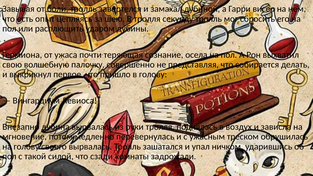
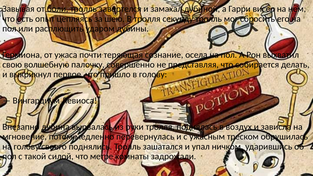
своего вырвалась: вырвалась -> поднялись (90, 147)
сзади: сзади -> метре (102, 156)
